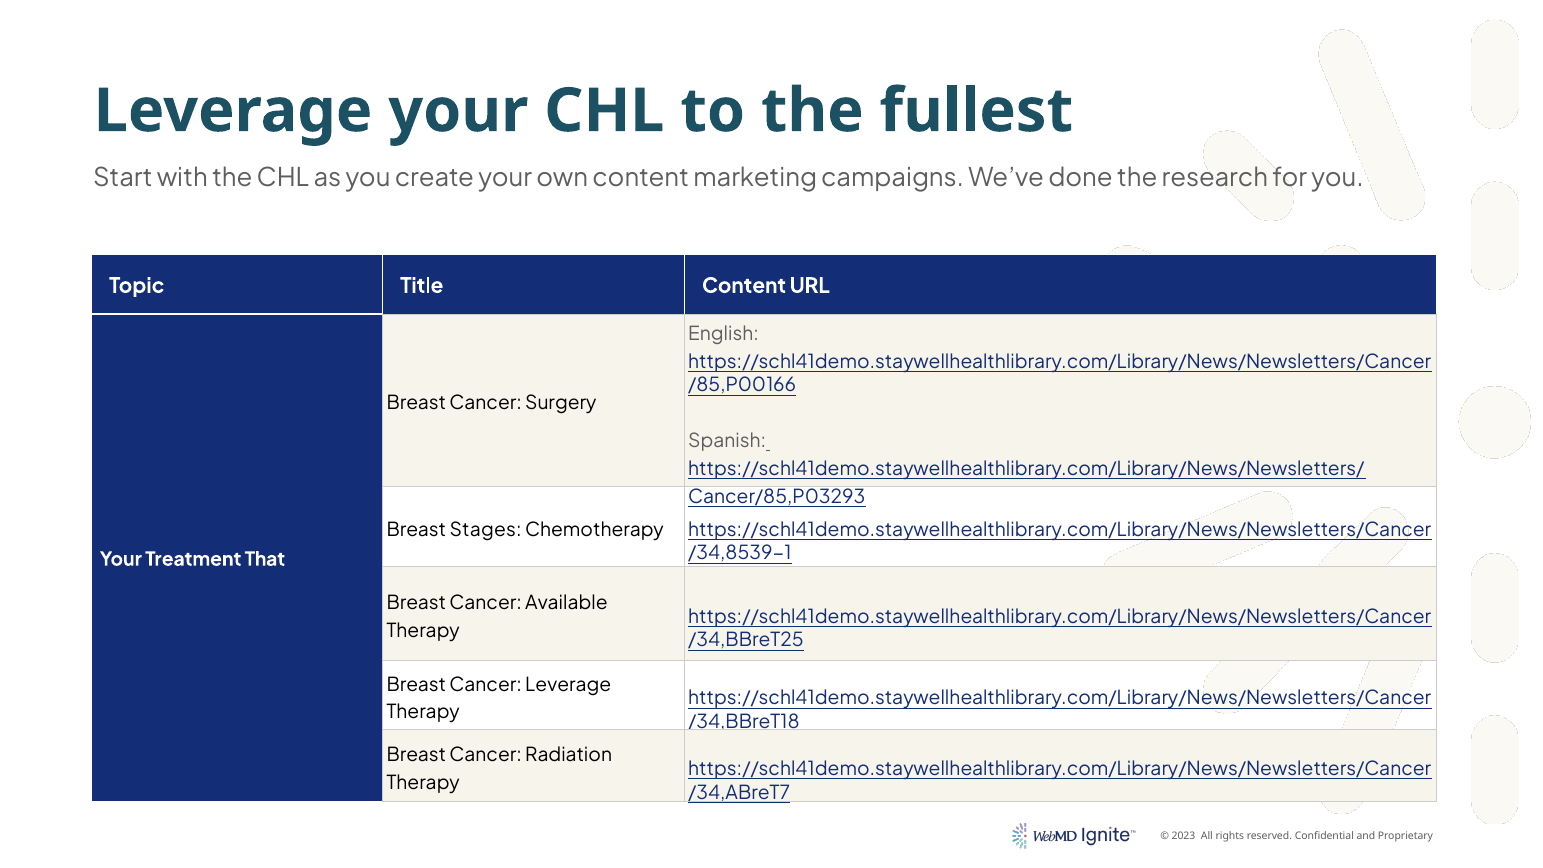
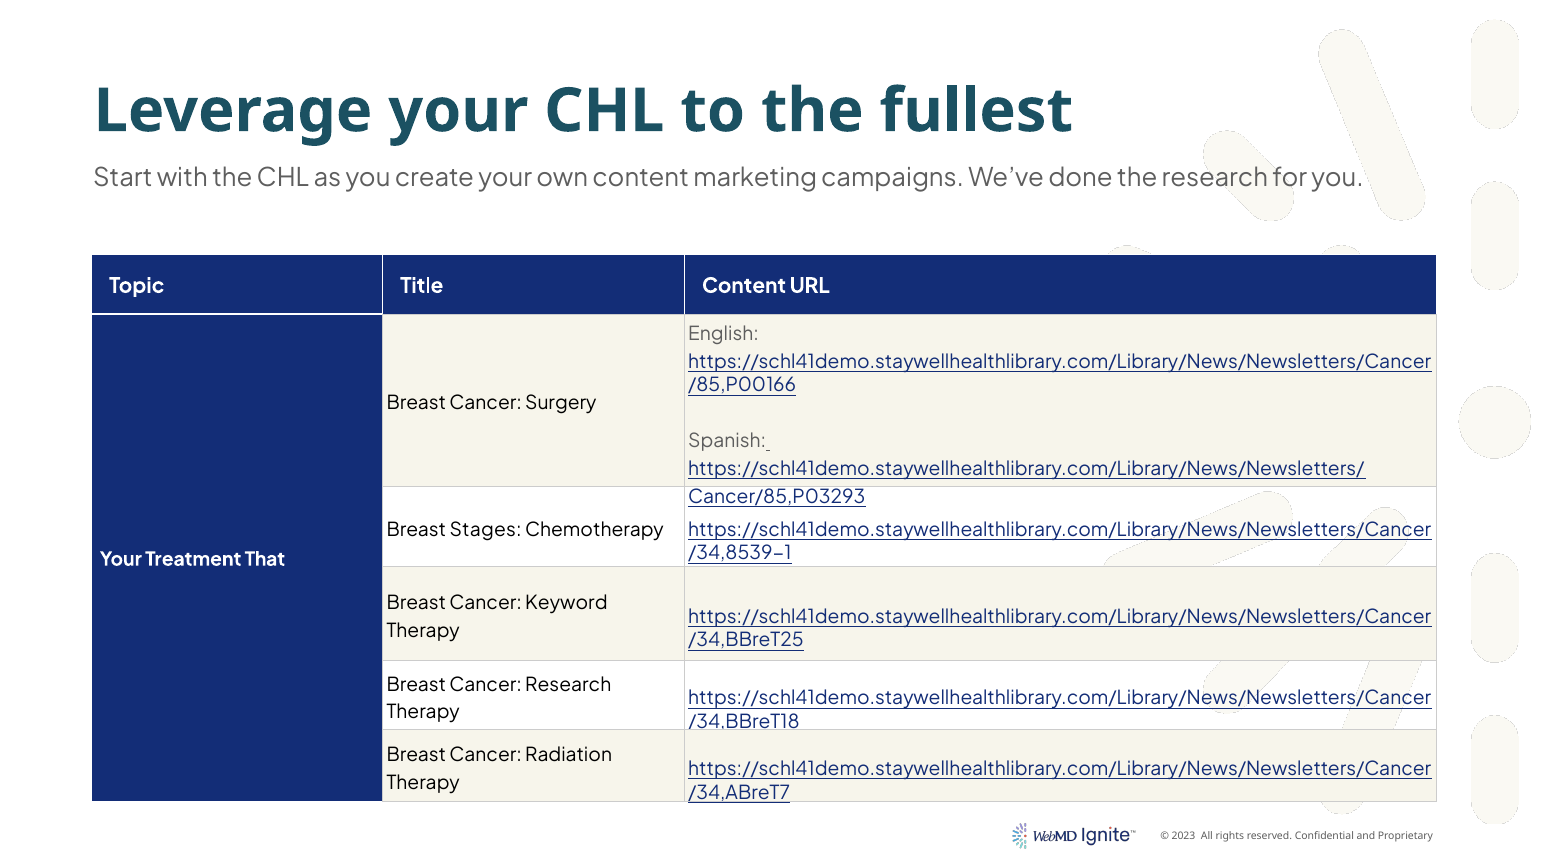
Available: Available -> Keyword (566, 603)
Cancer Leverage: Leverage -> Research (568, 685)
